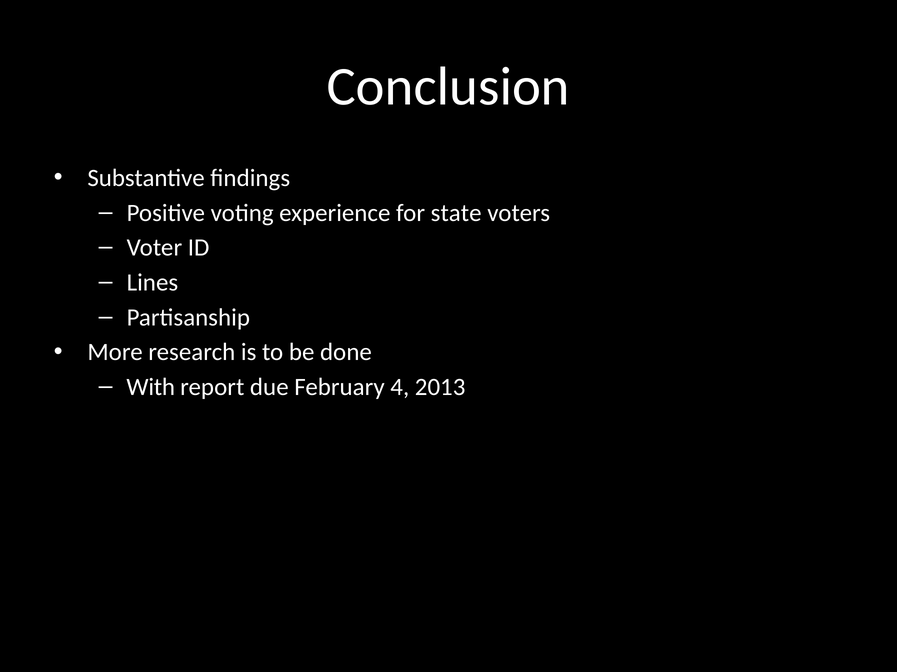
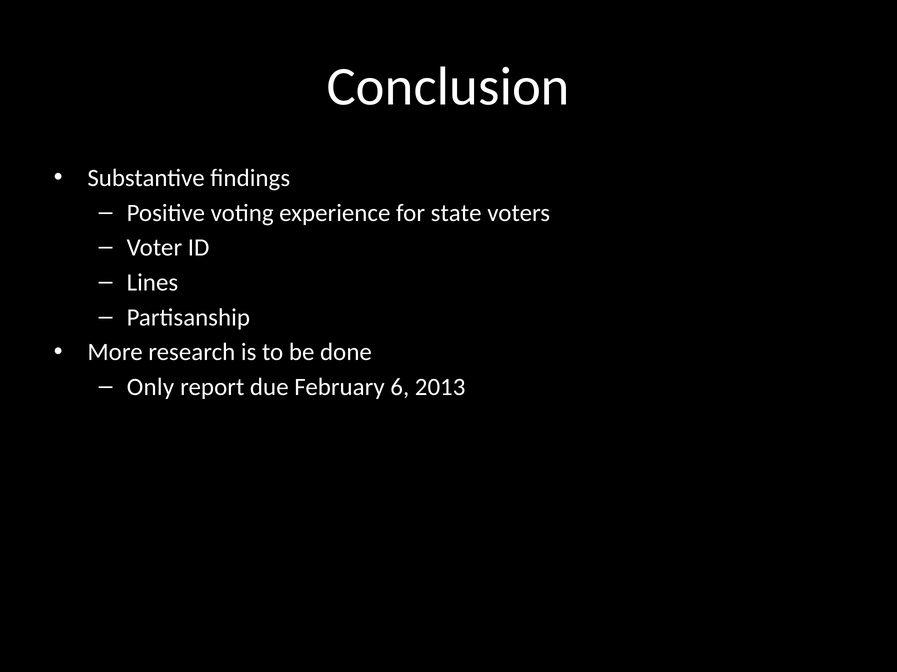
With: With -> Only (151, 388)
4: 4 -> 6 (400, 388)
